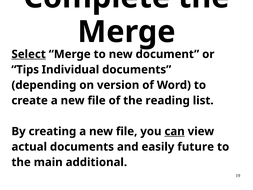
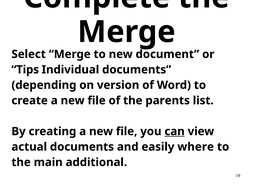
Select underline: present -> none (29, 54)
reading: reading -> parents (168, 100)
future: future -> where (196, 147)
